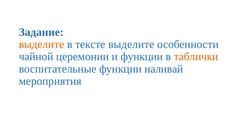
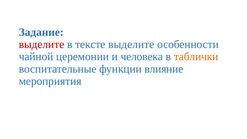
выделите colour: orange -> red (42, 44)
и функции: функции -> человека (142, 57)
наливай: наливай -> влияние (164, 69)
